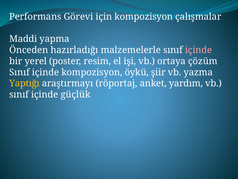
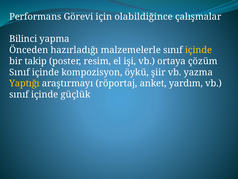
için kompozisyon: kompozisyon -> olabildiğince (144, 17)
Maddi: Maddi -> Bilinci (23, 39)
içinde colour: pink -> yellow (199, 50)
yerel: yerel -> takip (36, 61)
